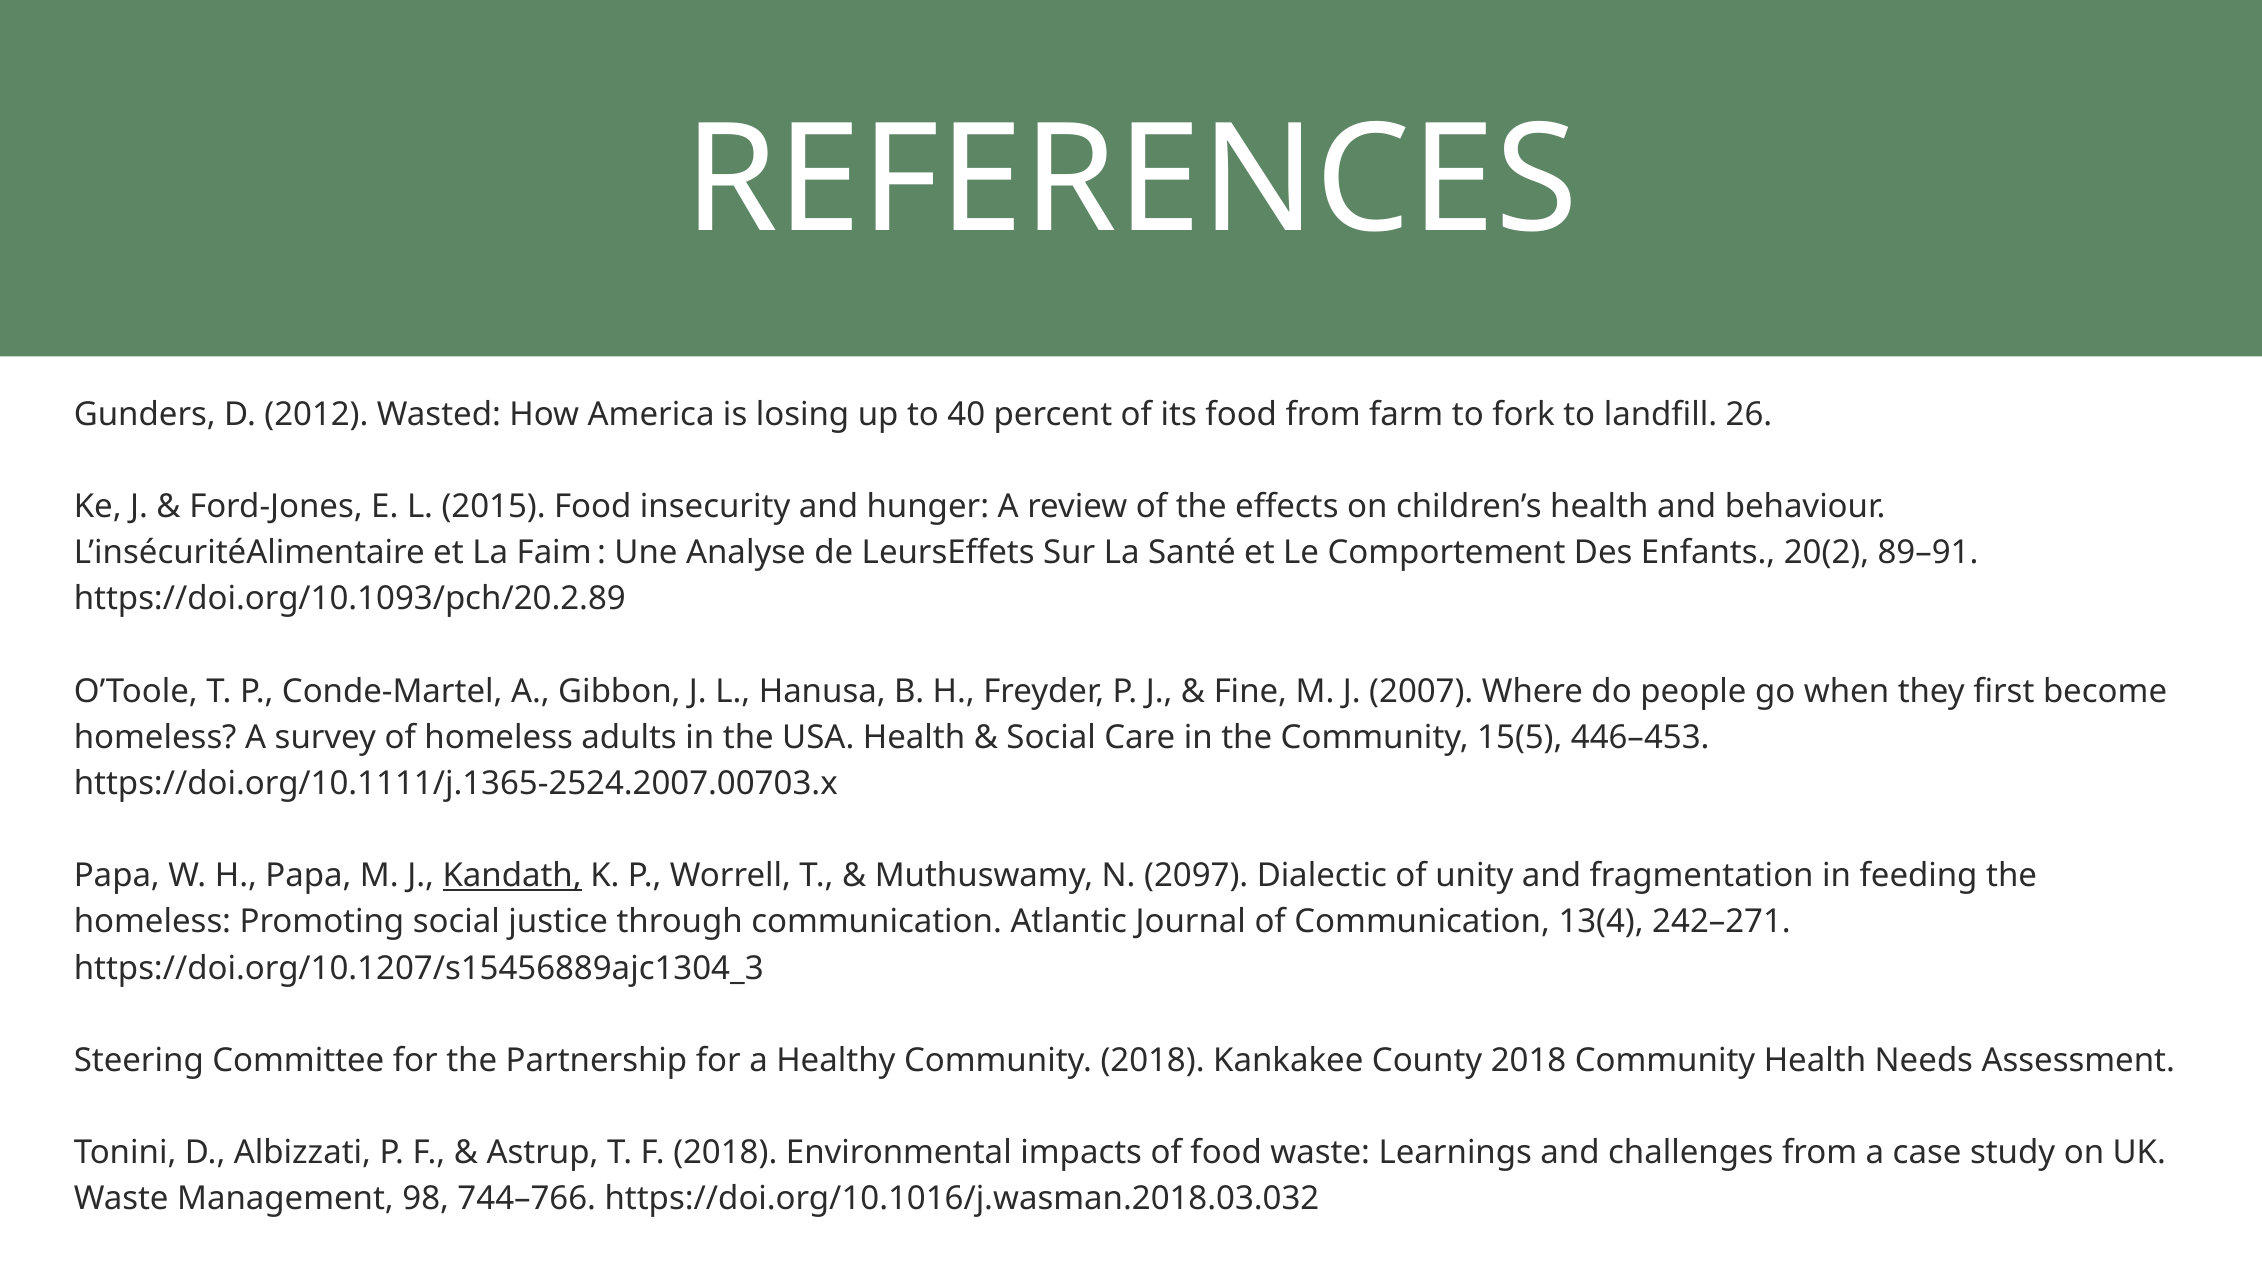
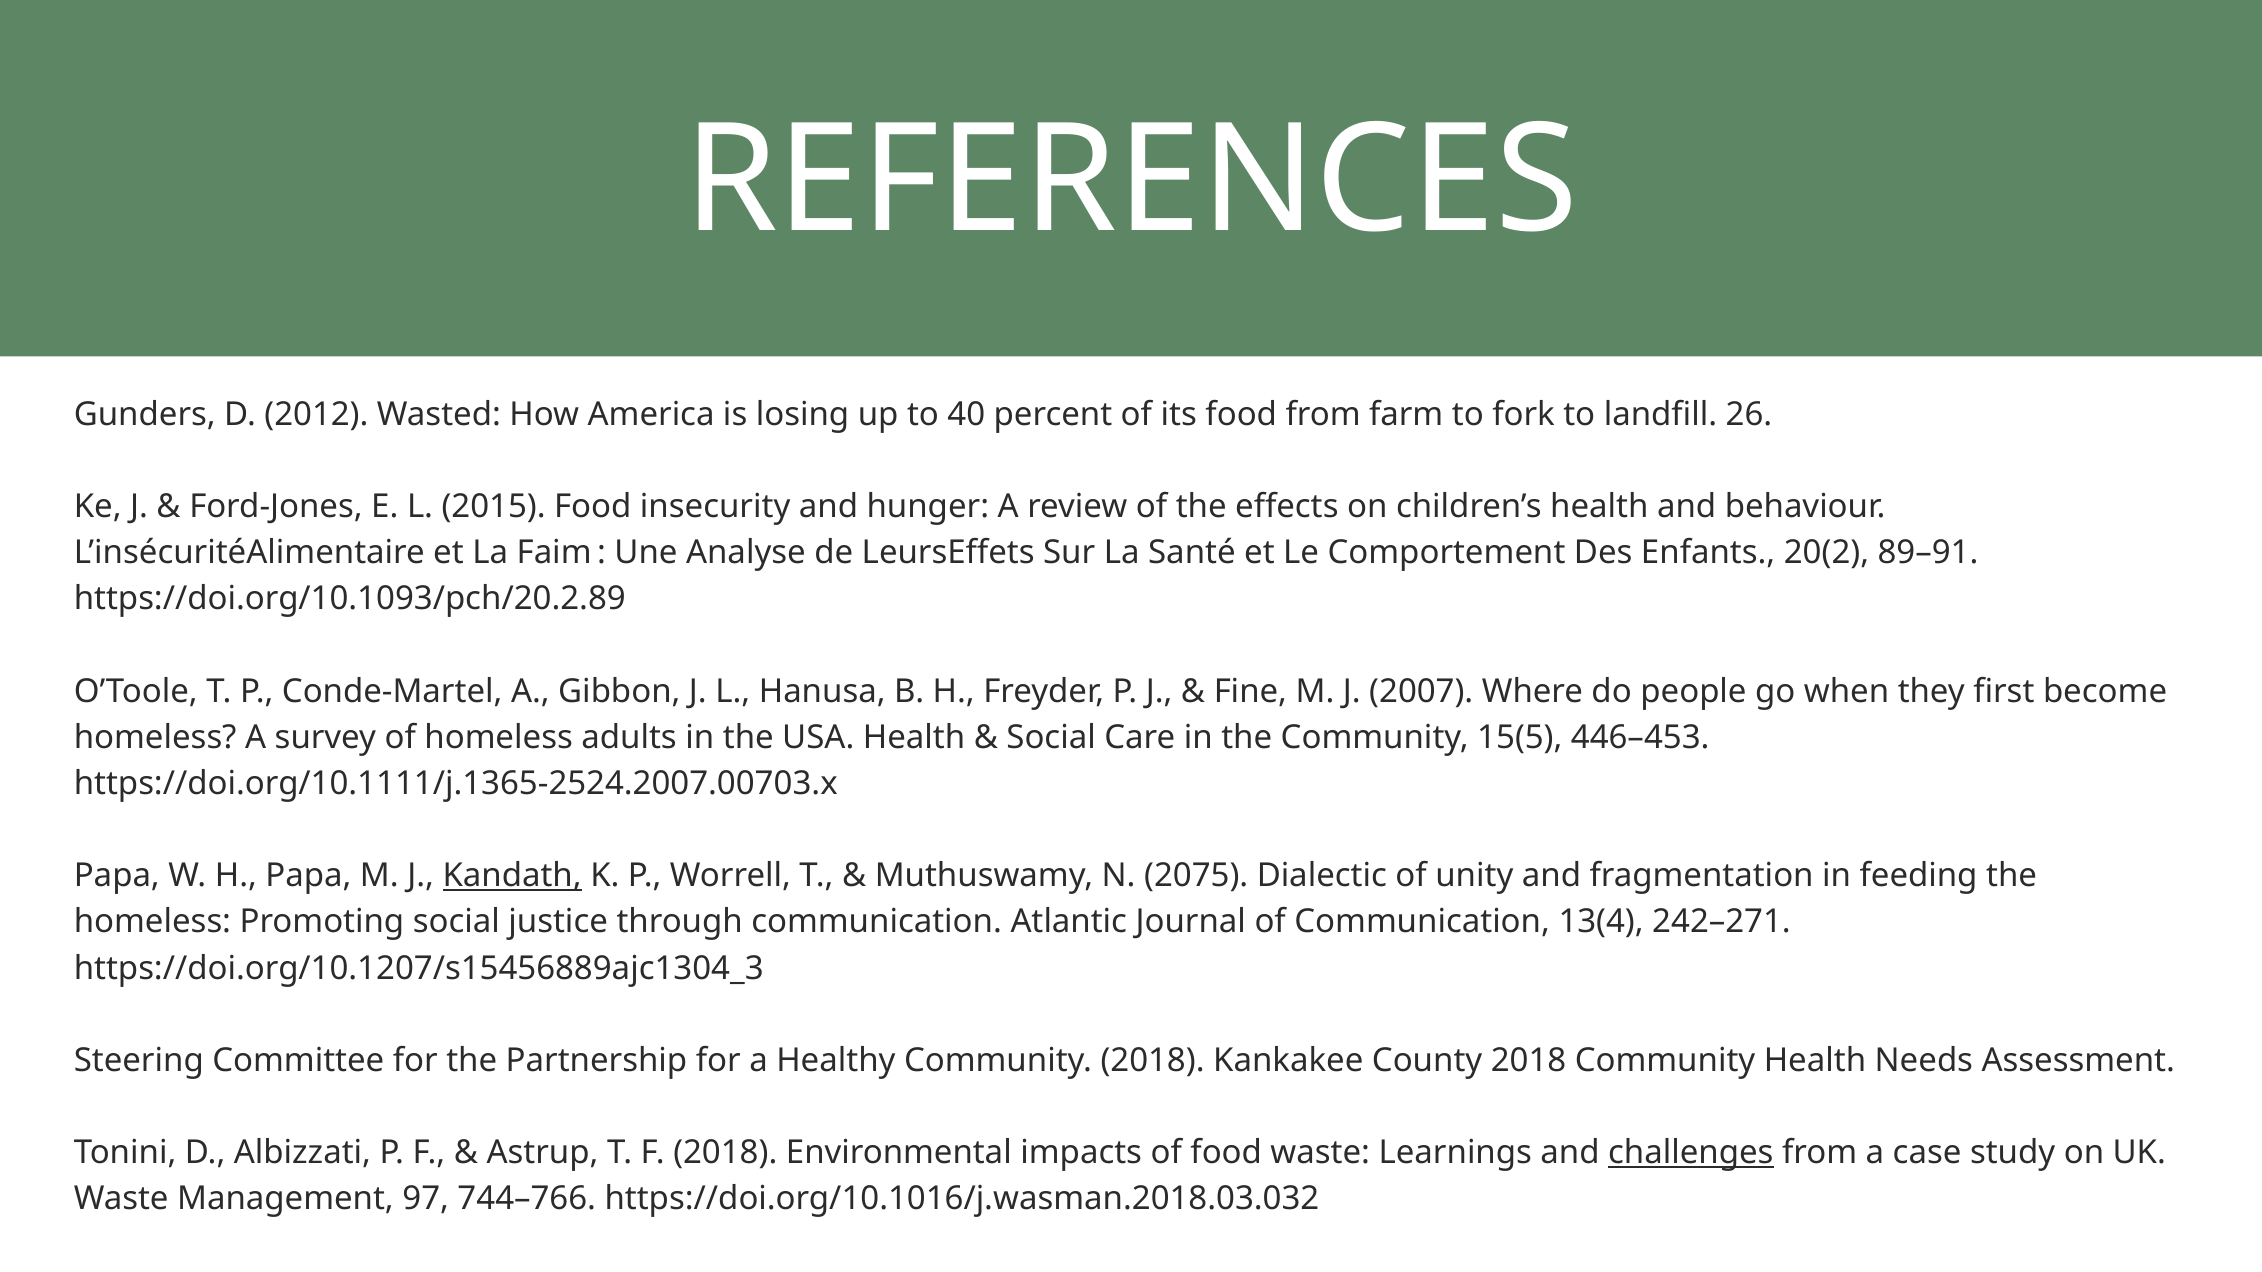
2097: 2097 -> 2075 (1196, 876)
challenges underline: none -> present (1691, 1153)
98: 98 -> 97 (426, 1199)
